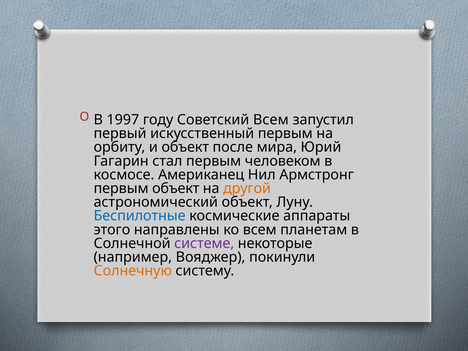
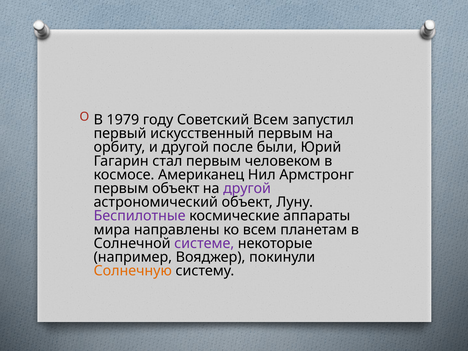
1997: 1997 -> 1979 (123, 120)
и объект: объект -> другой (185, 147)
мира: мира -> были (277, 147)
другой colour: orange -> purple (247, 188)
Беспилотные colour: blue -> purple (140, 216)
этого: этого -> мира (112, 230)
